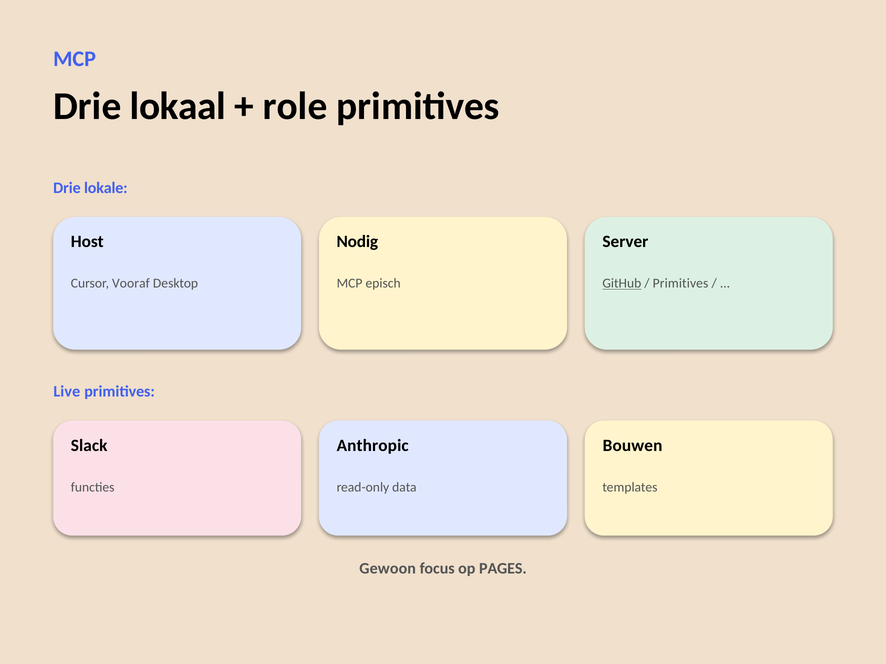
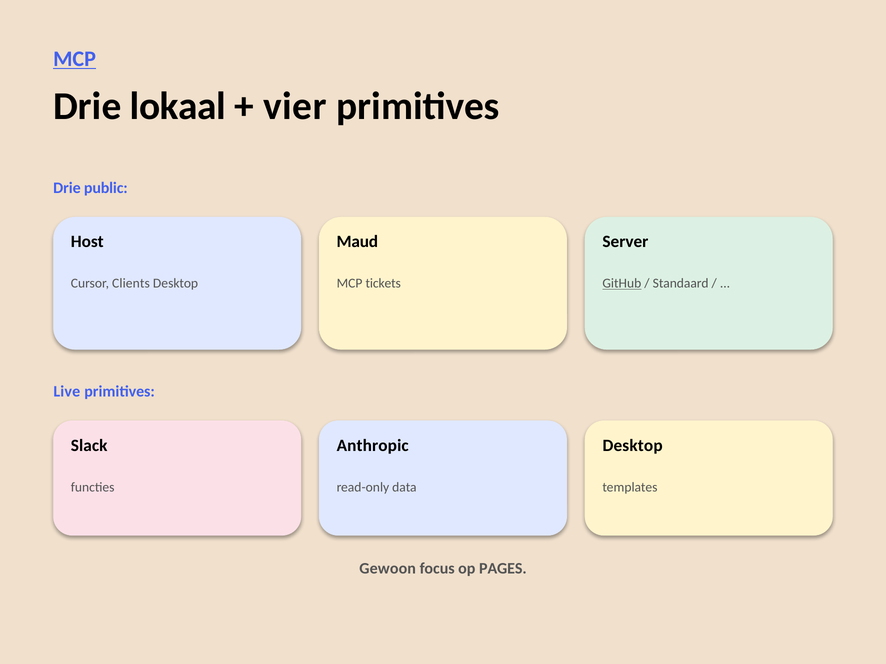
MCP underline: none -> present (75, 59)
role: role -> vier (295, 106)
lokale: lokale -> public (106, 188)
Nodig: Nodig -> Maud (357, 242)
Vooraf: Vooraf -> Clients (131, 284)
episch: episch -> tickets (383, 284)
Primitives: Primitives -> Standaard (681, 284)
Bouwen: Bouwen -> Desktop (633, 446)
